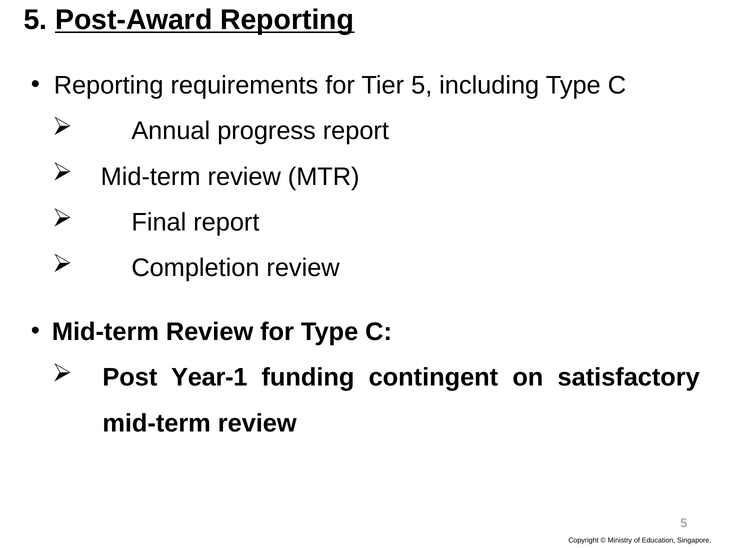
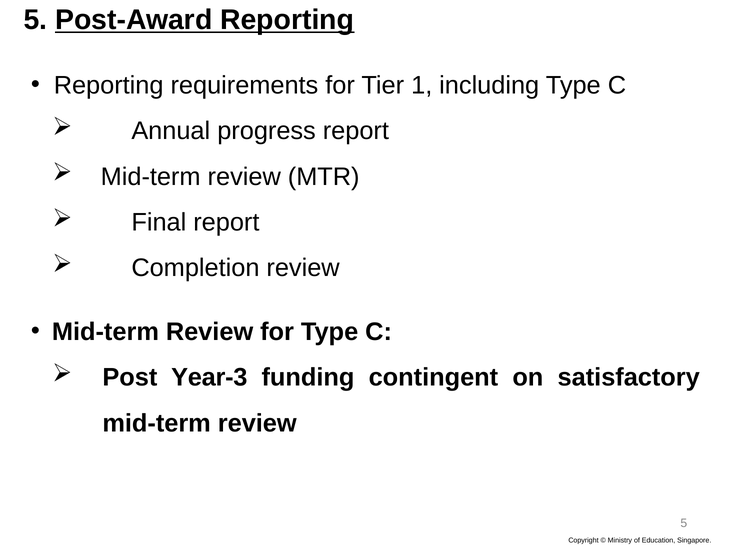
Tier 5: 5 -> 1 (422, 85)
Year-1: Year-1 -> Year-3 (209, 378)
